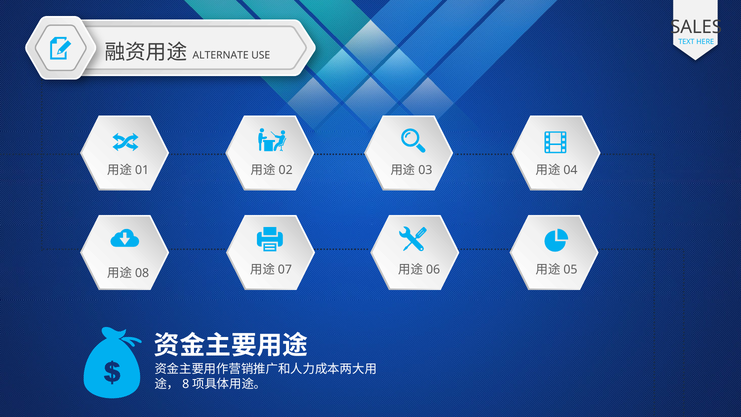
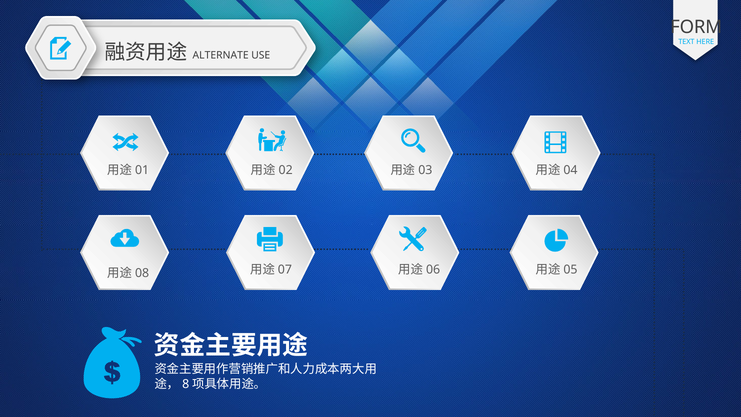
SALES: SALES -> FORM (696, 27)
